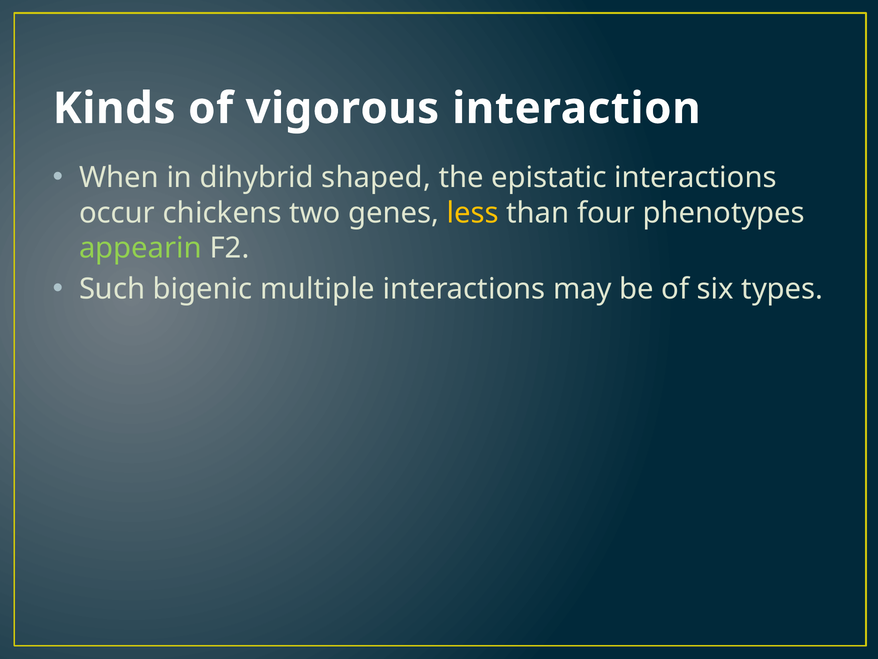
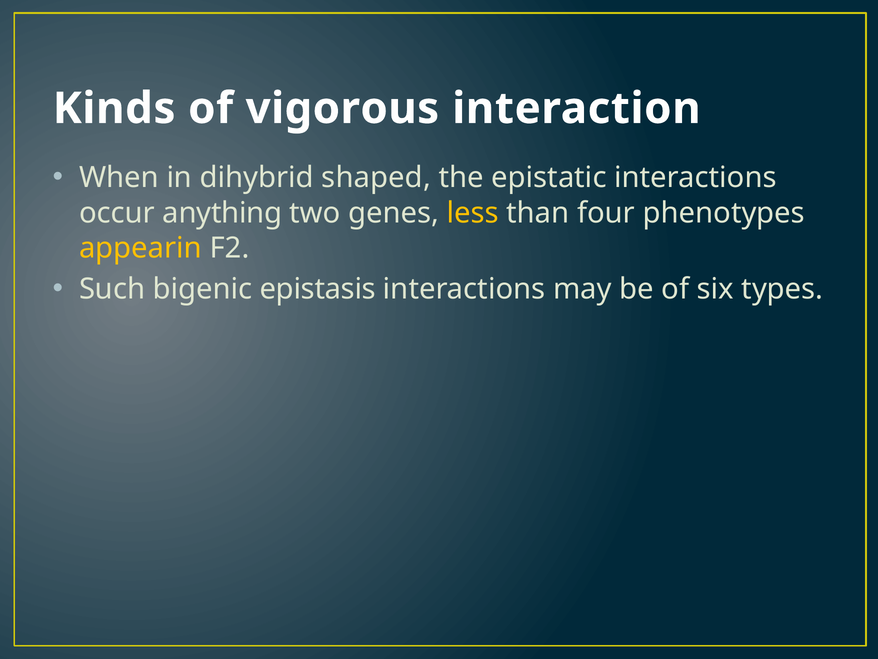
chickens: chickens -> anything (222, 213)
appearin colour: light green -> yellow (141, 248)
multiple: multiple -> epistasis (318, 289)
